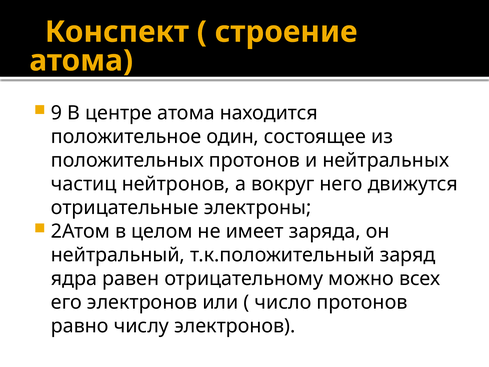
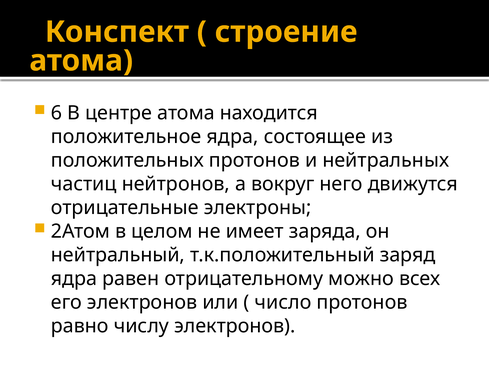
9: 9 -> 6 (56, 113)
положительное один: один -> ядра (232, 137)
